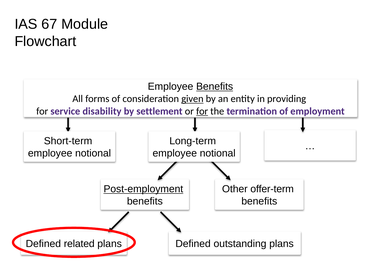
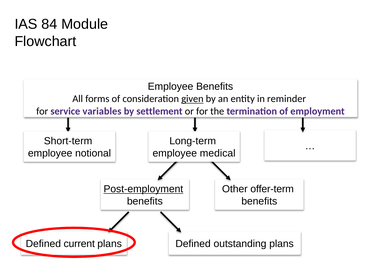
67: 67 -> 84 (49, 24)
Benefits underline: present -> none (215, 87)
providing: providing -> reminder (287, 99)
disability: disability -> variables (102, 111)
for underline: present -> none (202, 111)
notional: notional -> medical (218, 153)
related: related -> current (79, 244)
